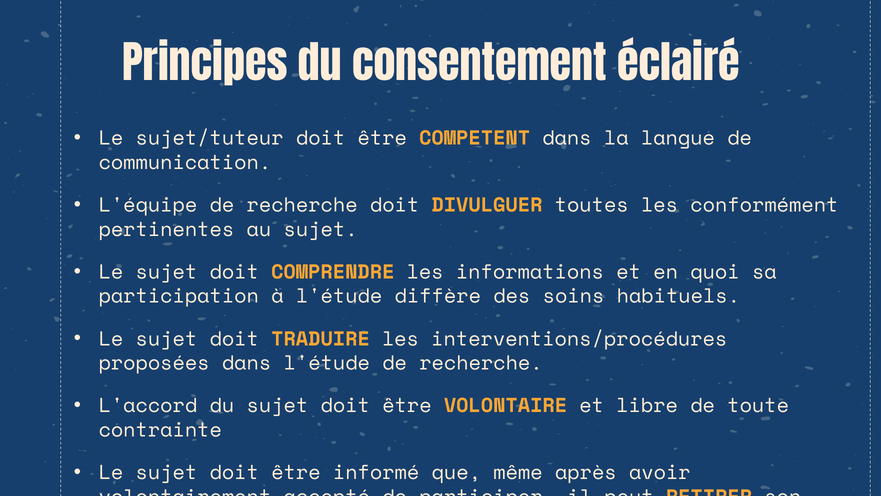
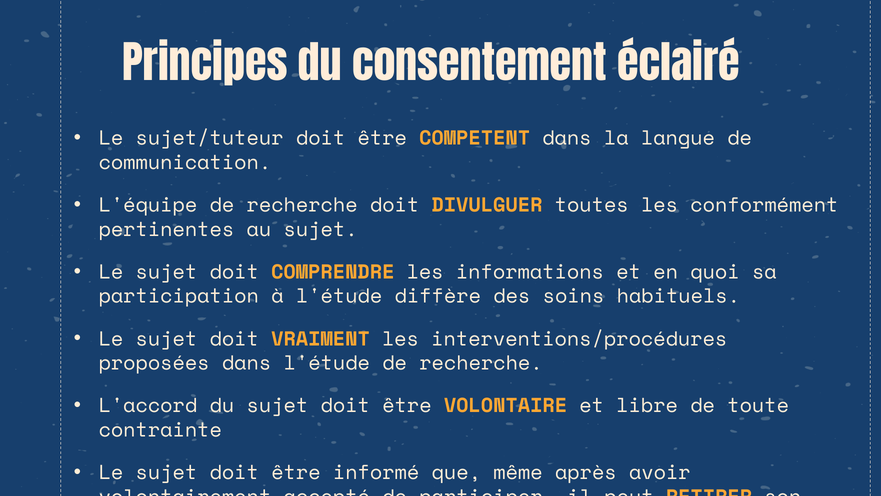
TRADUIRE: TRADUIRE -> VRAIMENT (321, 339)
